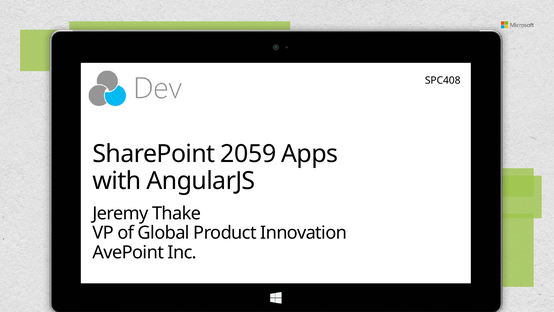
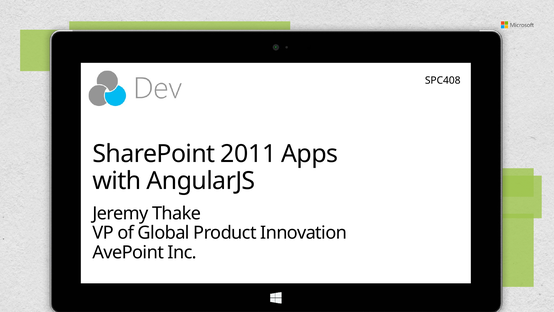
2059: 2059 -> 2011 (248, 154)
